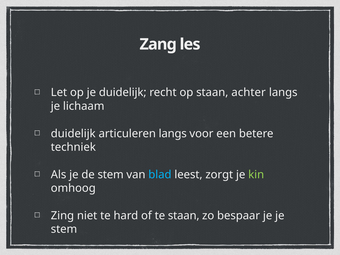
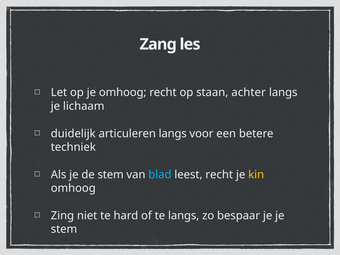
je duidelijk: duidelijk -> omhoog (123, 92)
leest zorgt: zorgt -> recht (219, 175)
kin colour: light green -> yellow (256, 175)
te staan: staan -> langs (184, 216)
